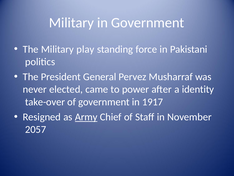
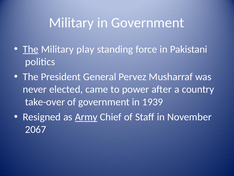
The underline: none -> present (31, 49)
identity: identity -> country (198, 89)
1917: 1917 -> 1939 (153, 102)
2057: 2057 -> 2067 (36, 129)
